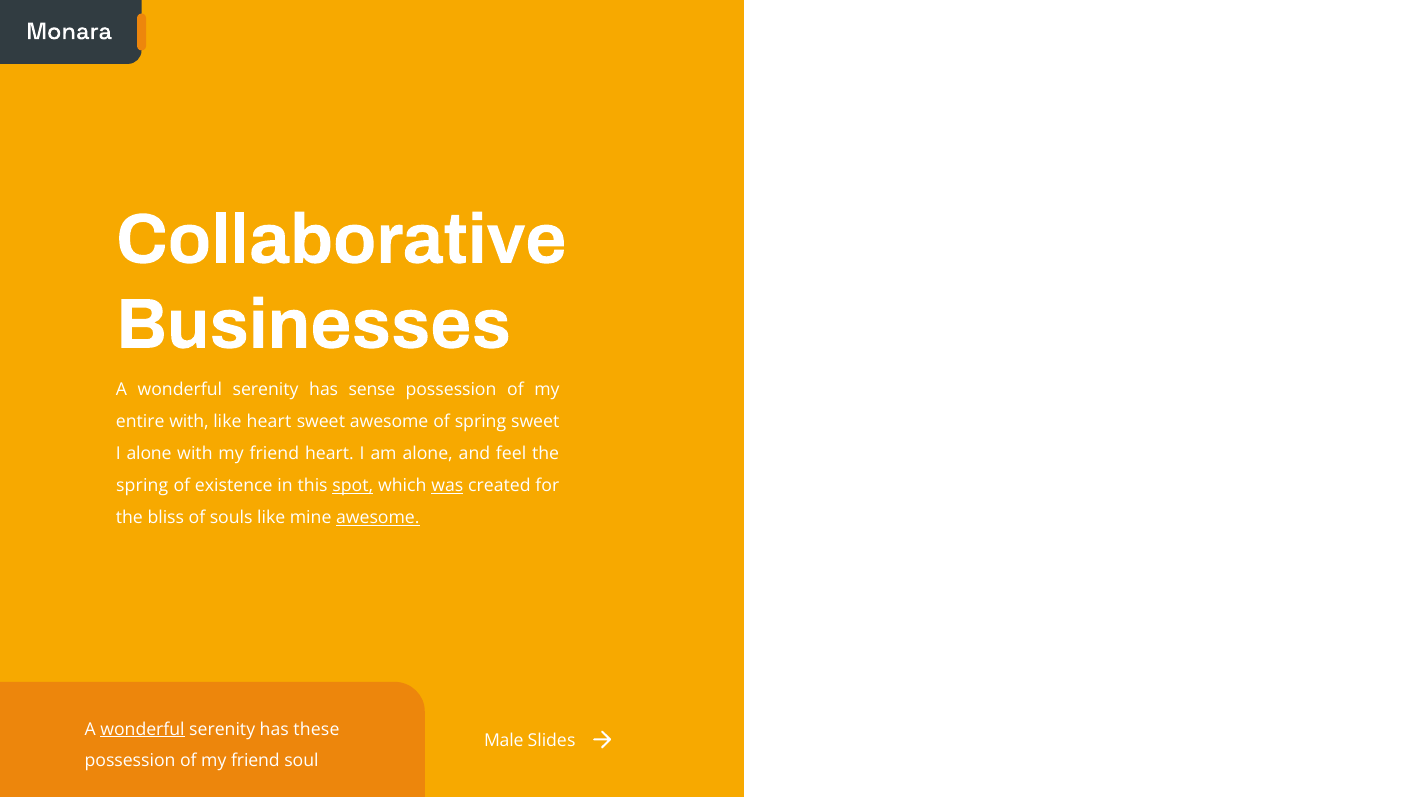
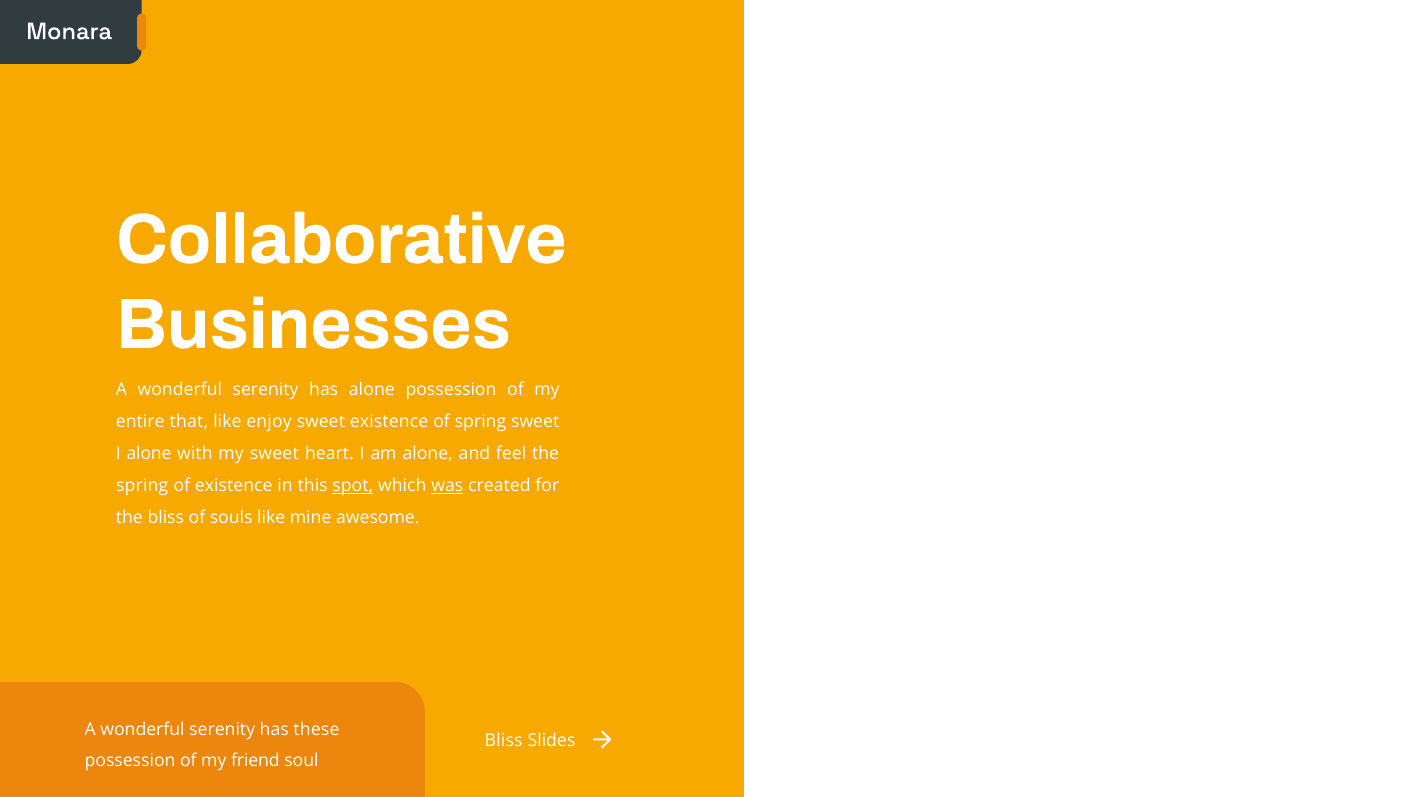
has sense: sense -> alone (372, 390)
entire with: with -> that (189, 422)
like heart: heart -> enjoy (269, 422)
sweet awesome: awesome -> existence (389, 422)
with my friend: friend -> sweet (274, 453)
awesome underline: present -> none (378, 517)
wonderful underline: present -> none (143, 729)
Male: Male -> Bliss (504, 740)
